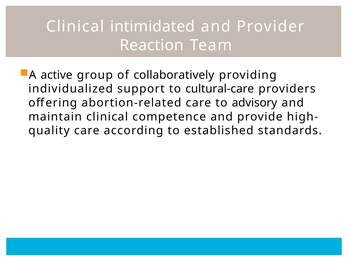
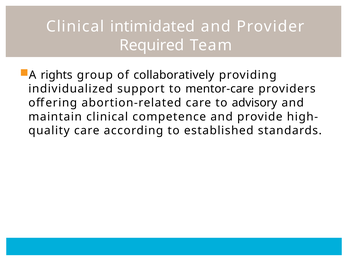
Reaction: Reaction -> Required (152, 45)
active: active -> rights (57, 75)
cultural-care: cultural-care -> mentor-care (220, 89)
